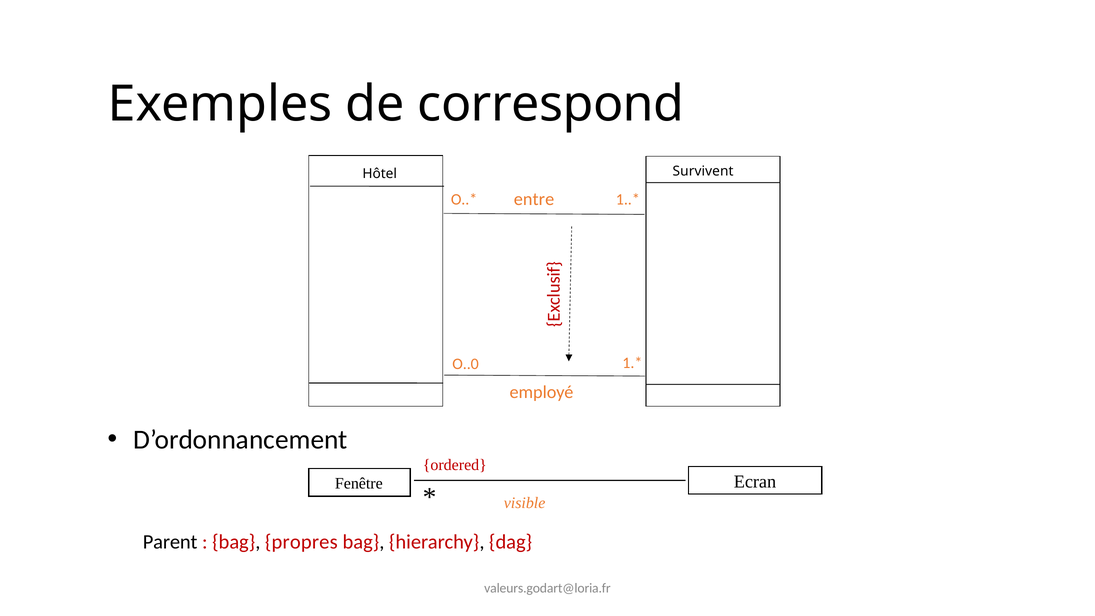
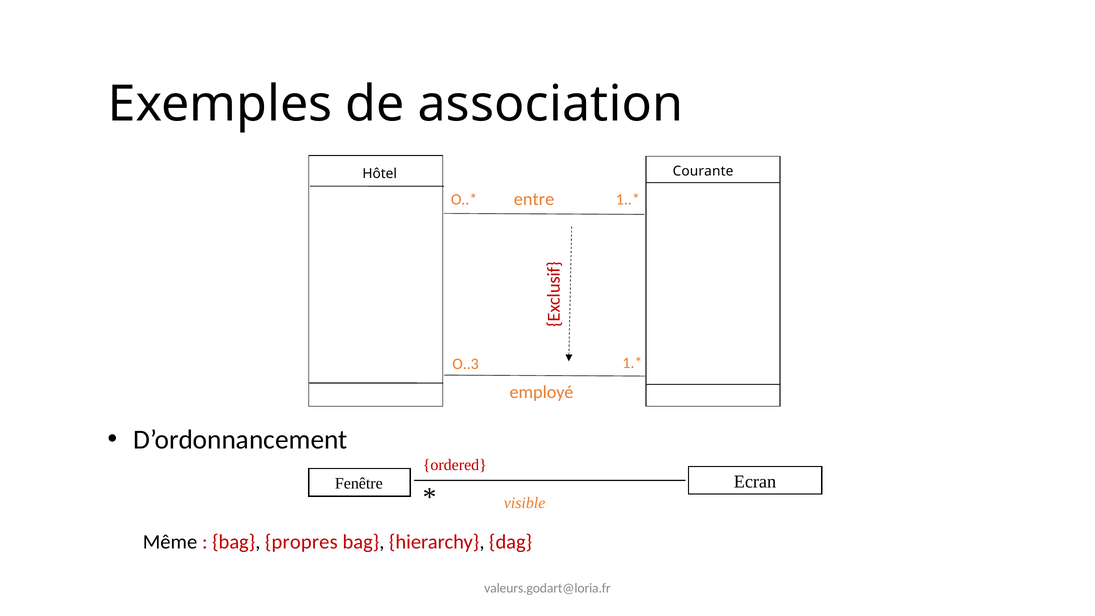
correspond: correspond -> association (551, 104)
Survivent: Survivent -> Courante (703, 171)
O..0: O..0 -> O..3 (466, 364)
Parent: Parent -> Même (170, 542)
